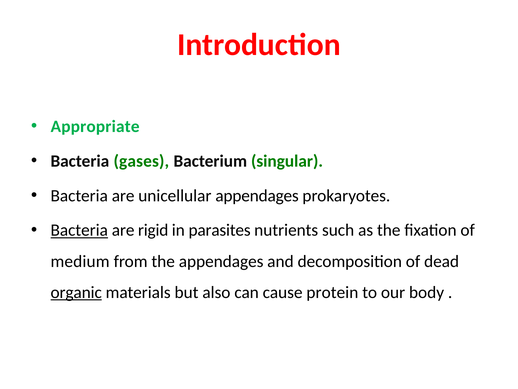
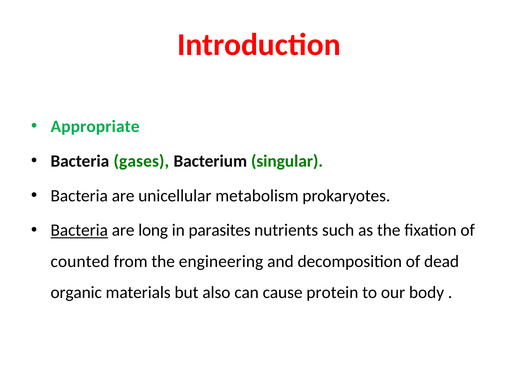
unicellular appendages: appendages -> metabolism (257, 195)
rigid: rigid -> long (153, 230)
medium: medium -> counted (80, 261)
the appendages: appendages -> engineering (221, 261)
organic underline: present -> none (76, 292)
